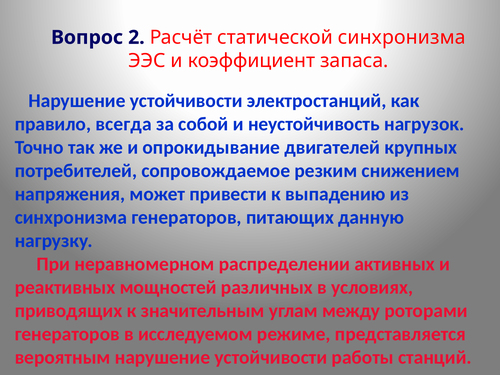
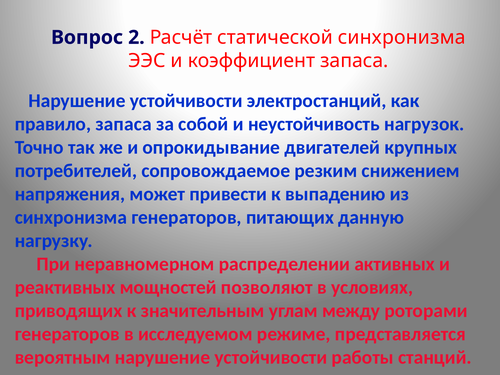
правило всегда: всегда -> запаса (124, 124)
различных: различных -> позволяют (267, 287)
